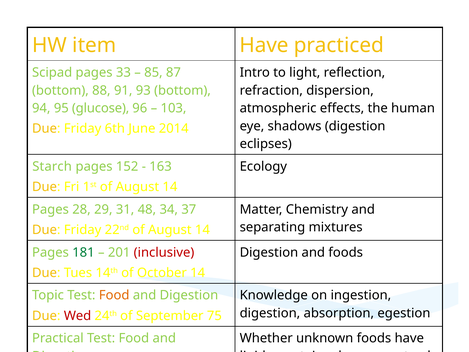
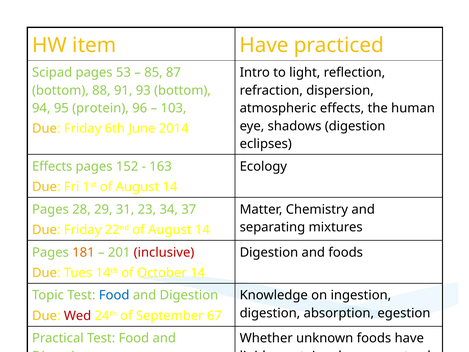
33: 33 -> 53 (123, 72)
95 glucose: glucose -> protein (101, 108)
Starch: Starch -> Effects (52, 166)
48: 48 -> 23 (147, 209)
181 colour: green -> orange (83, 252)
Food colour: orange -> blue (114, 295)
75: 75 -> 67 (214, 316)
